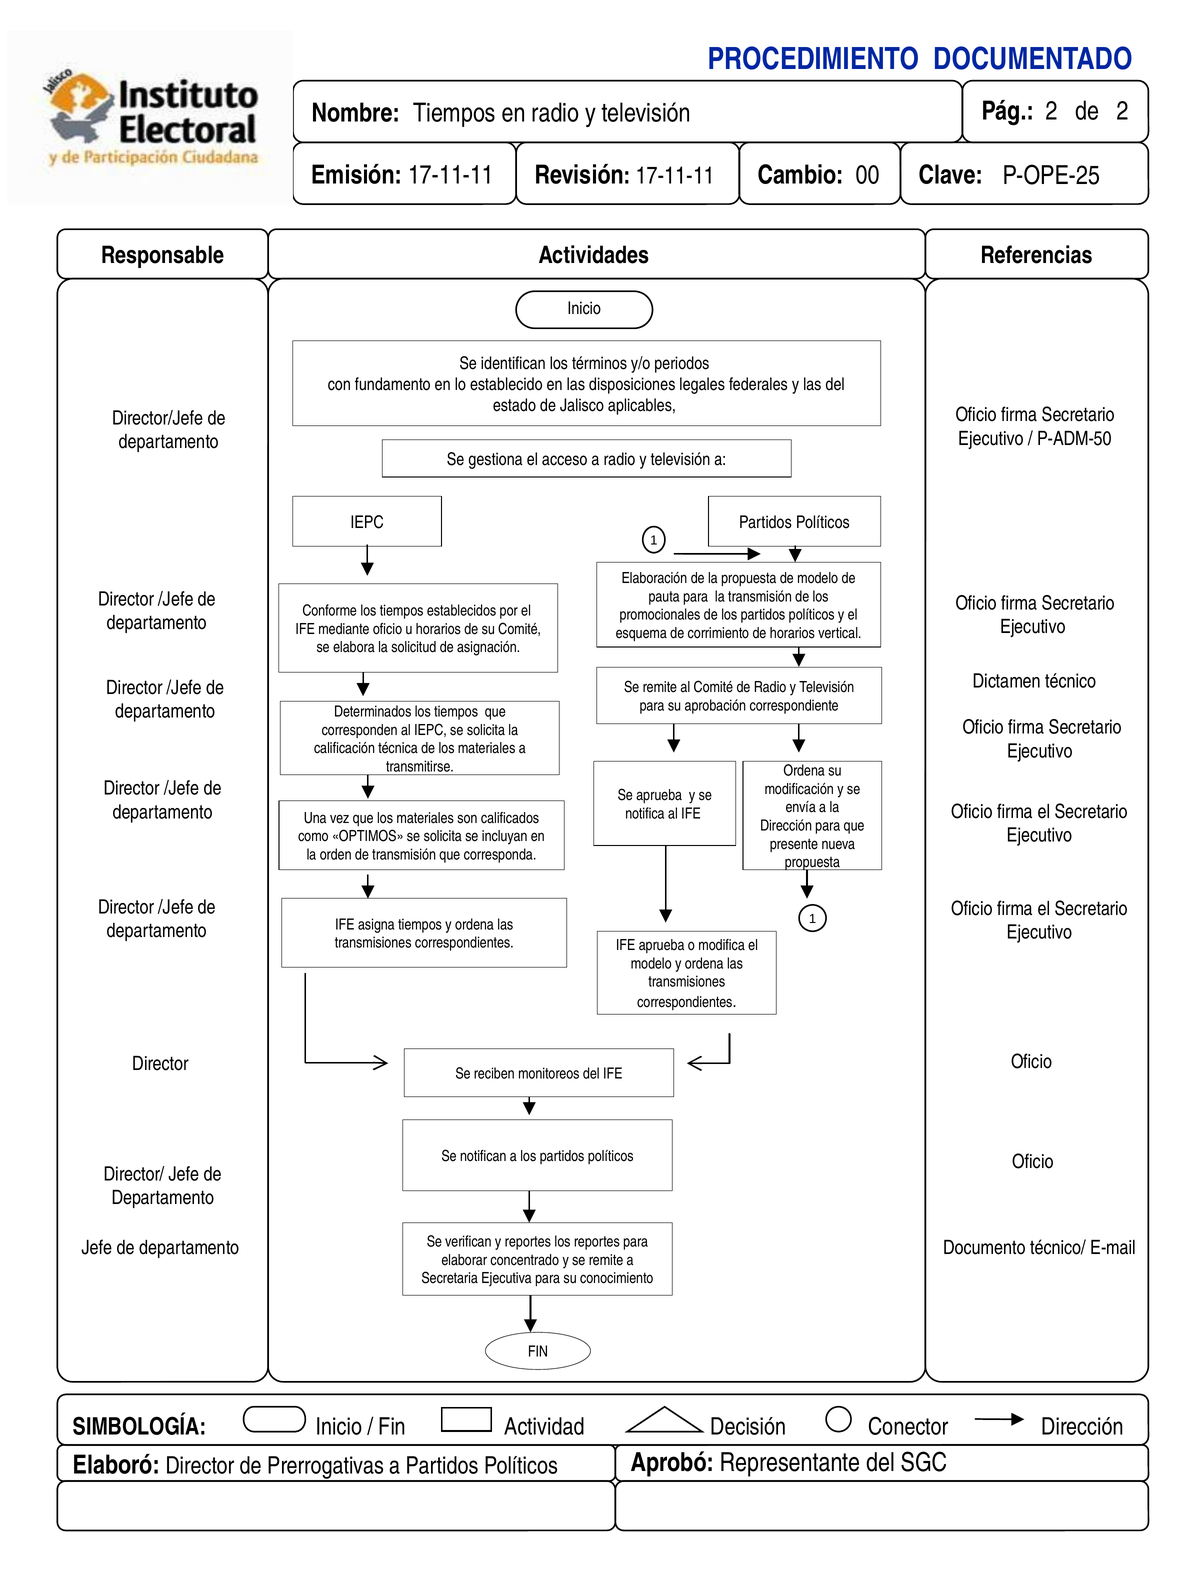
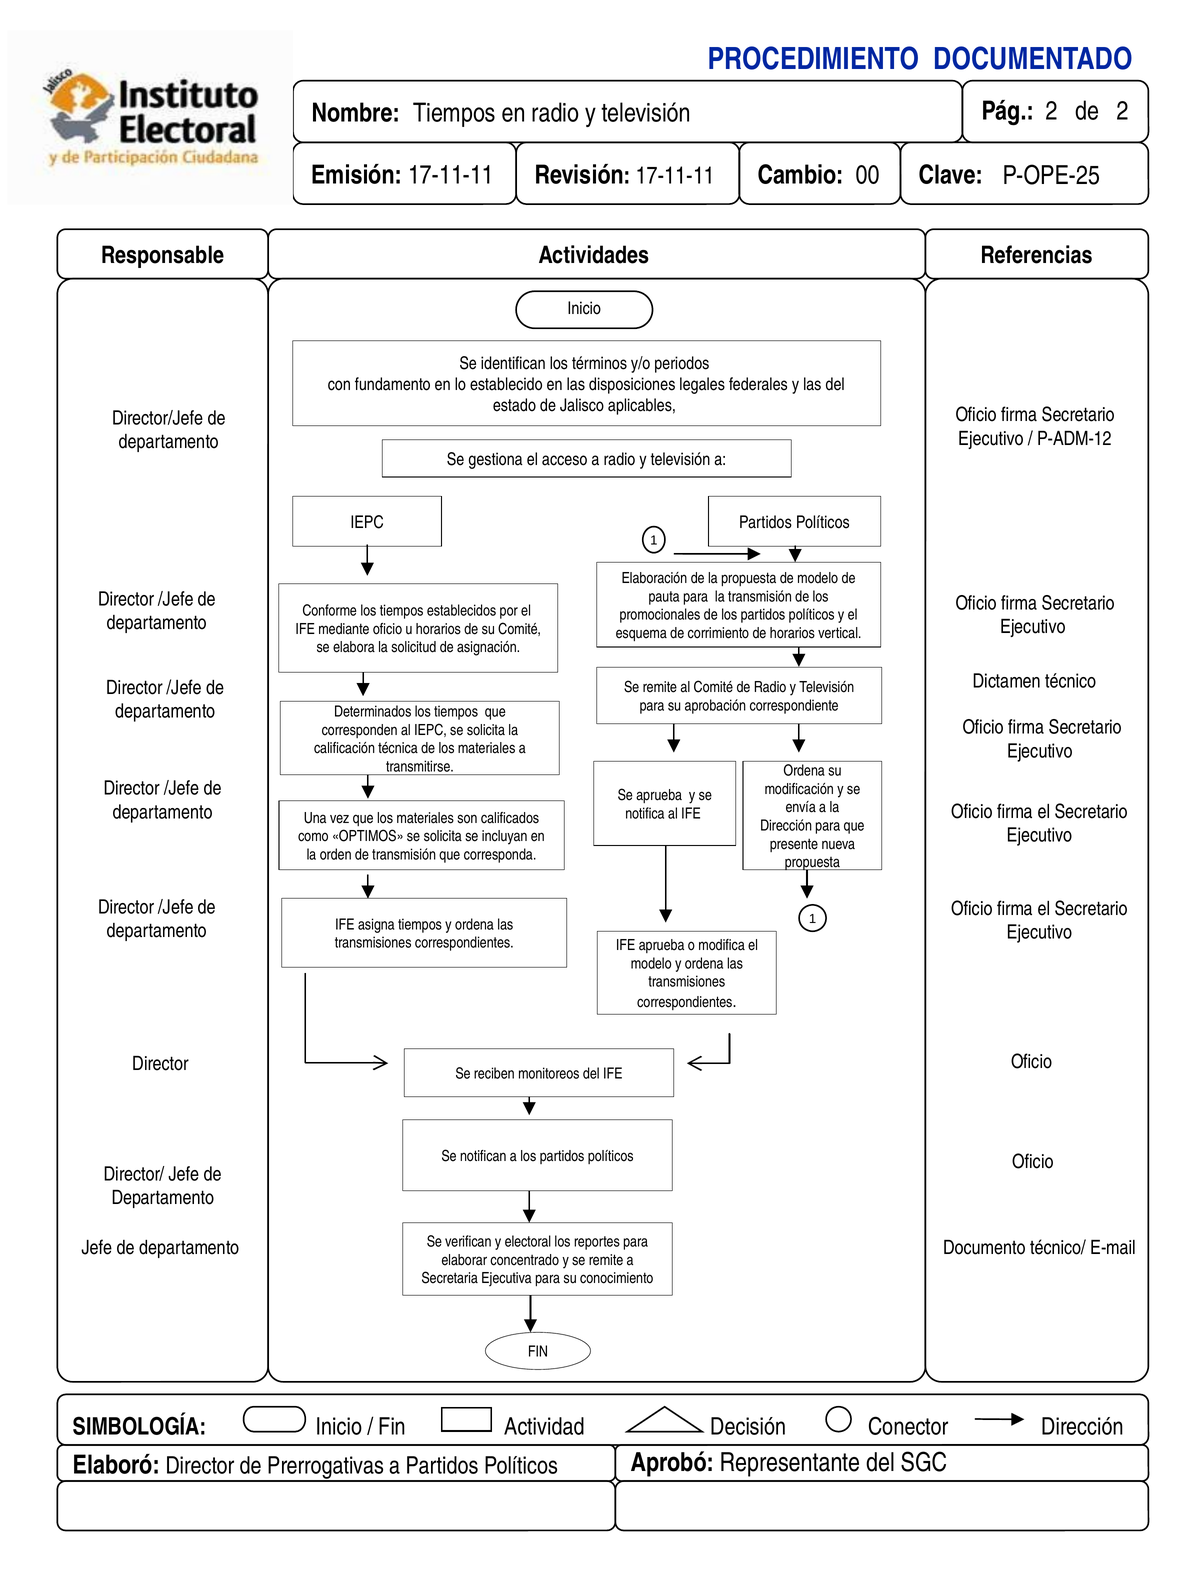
P-ADM-50: P-ADM-50 -> P-ADM-12 (1074, 439)
y reportes: reportes -> electoral (528, 1242)
